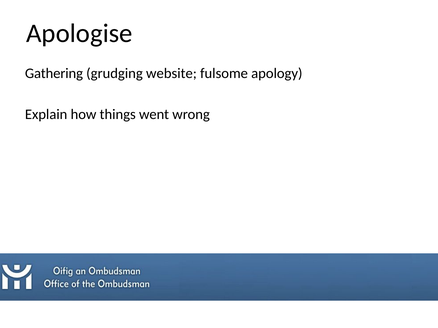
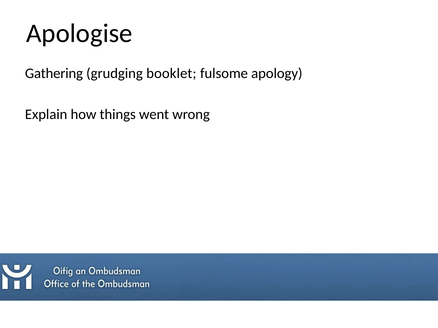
website: website -> booklet (171, 74)
